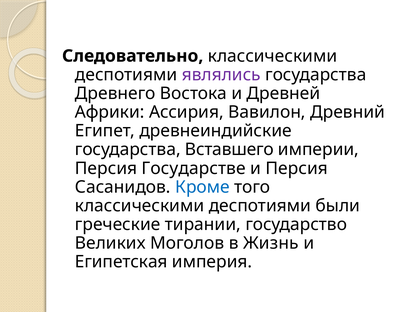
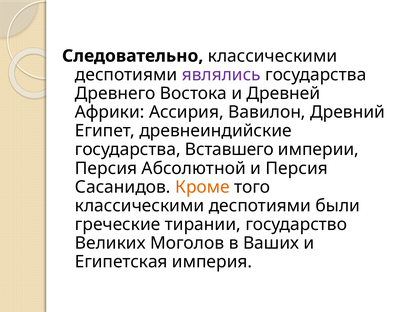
Государстве: Государстве -> Абсолютной (194, 169)
Кроме colour: blue -> orange (202, 187)
Жизнь: Жизнь -> Ваших (271, 244)
